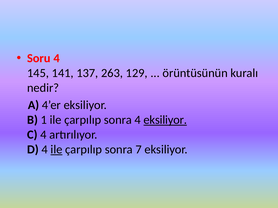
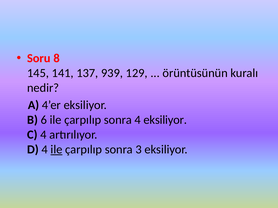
Soru 4: 4 -> 8 (57, 58)
263: 263 -> 939 (112, 73)
1: 1 -> 6 (44, 120)
eksiliyor underline: present -> none (165, 120)
7: 7 -> 3 (139, 150)
